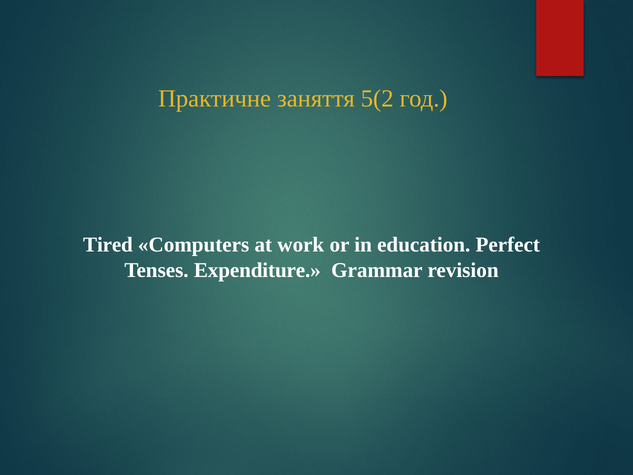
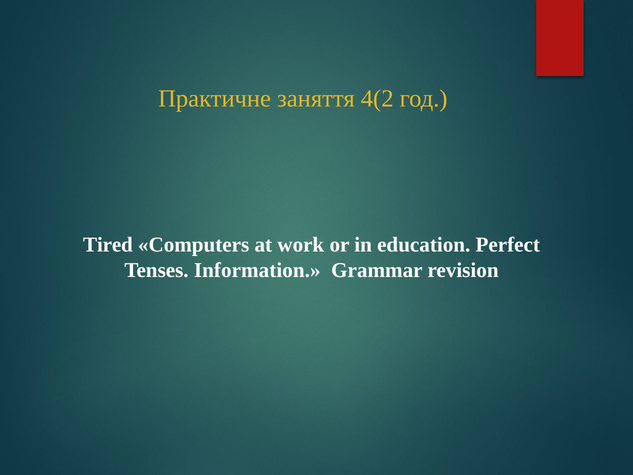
5(2: 5(2 -> 4(2 (377, 99)
Expenditure: Expenditure -> Information (257, 270)
